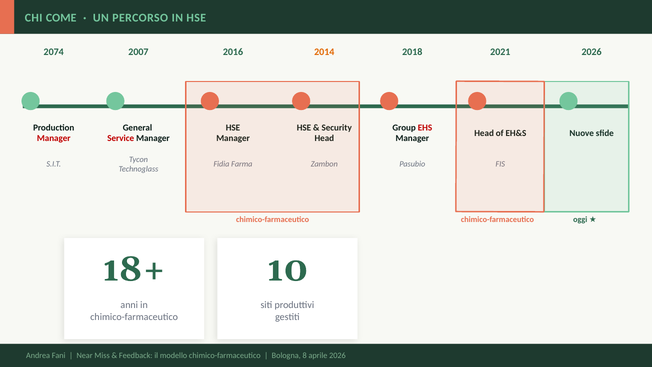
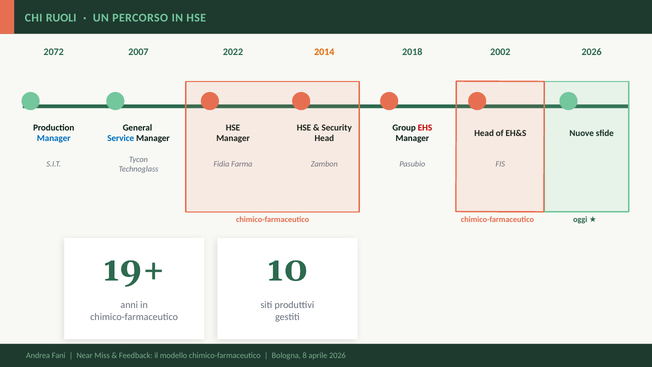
COME: COME -> RUOLI (61, 18)
2074: 2074 -> 2072 (54, 52)
2016: 2016 -> 2022 (233, 52)
2021: 2021 -> 2002 (500, 52)
Manager colour: red -> blue (54, 138)
Service colour: red -> blue (121, 138)
18+: 18+ -> 19+ (134, 269)
